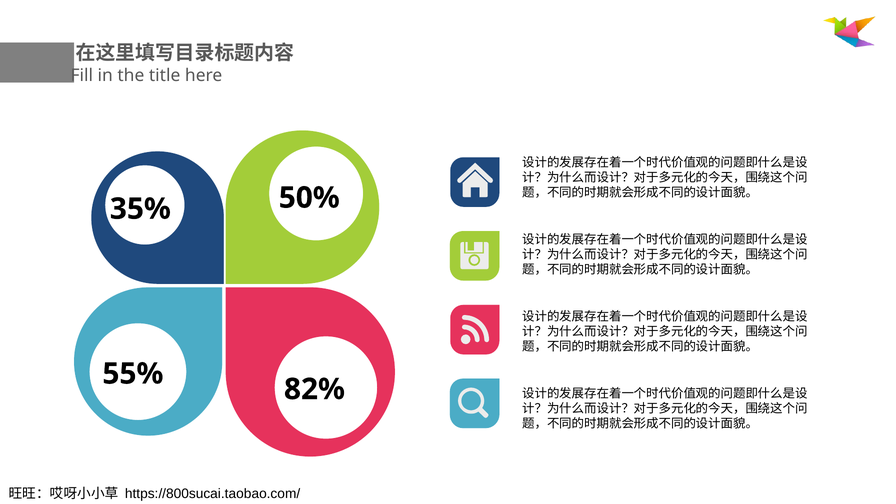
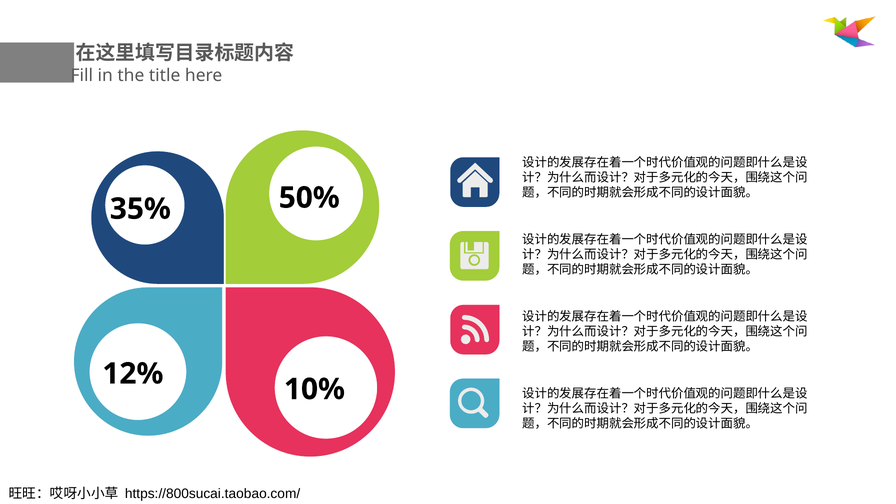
55%: 55% -> 12% (133, 374)
82%: 82% -> 10% (314, 389)
